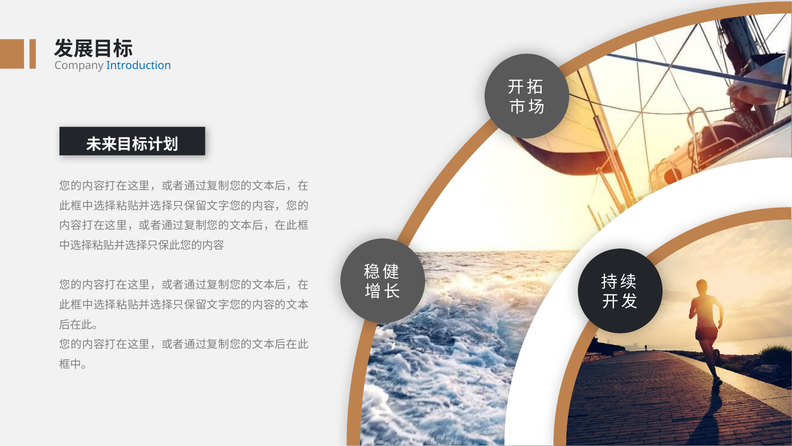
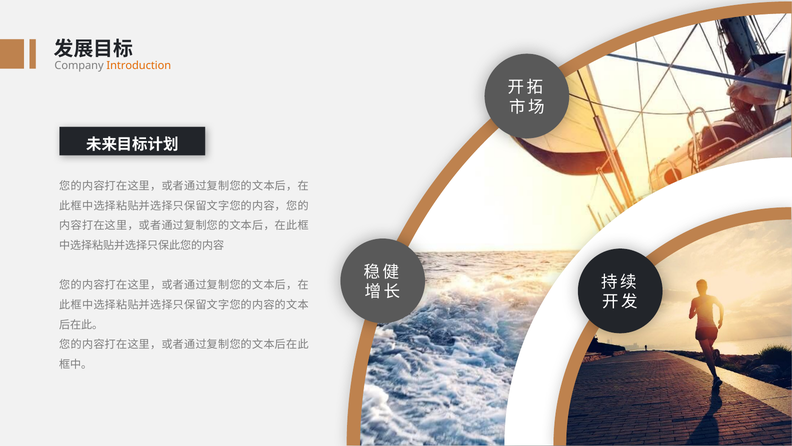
Introduction colour: blue -> orange (139, 66)
